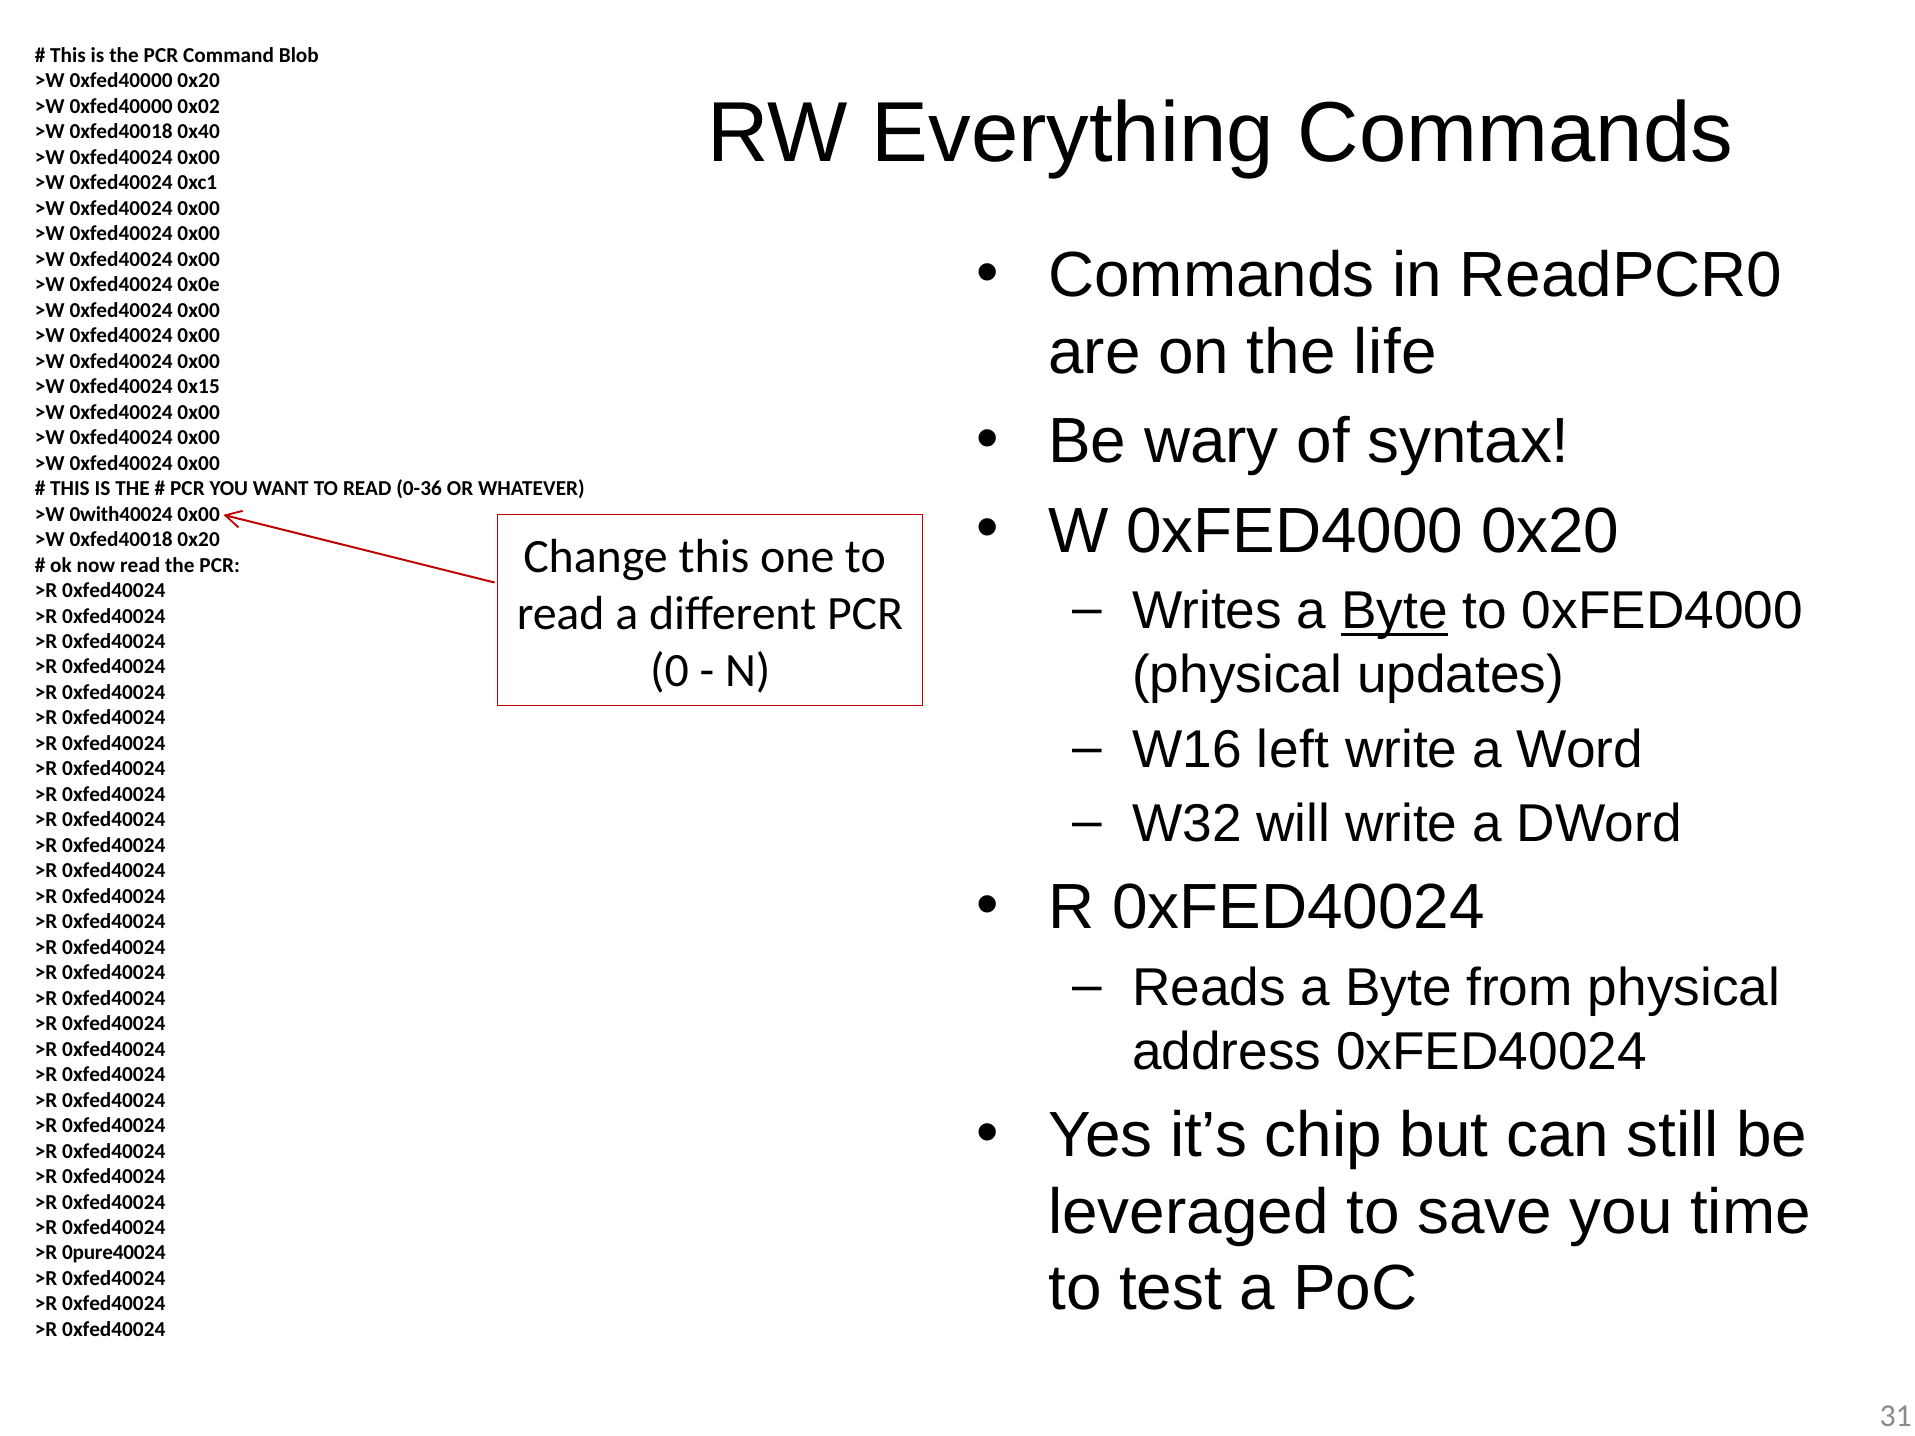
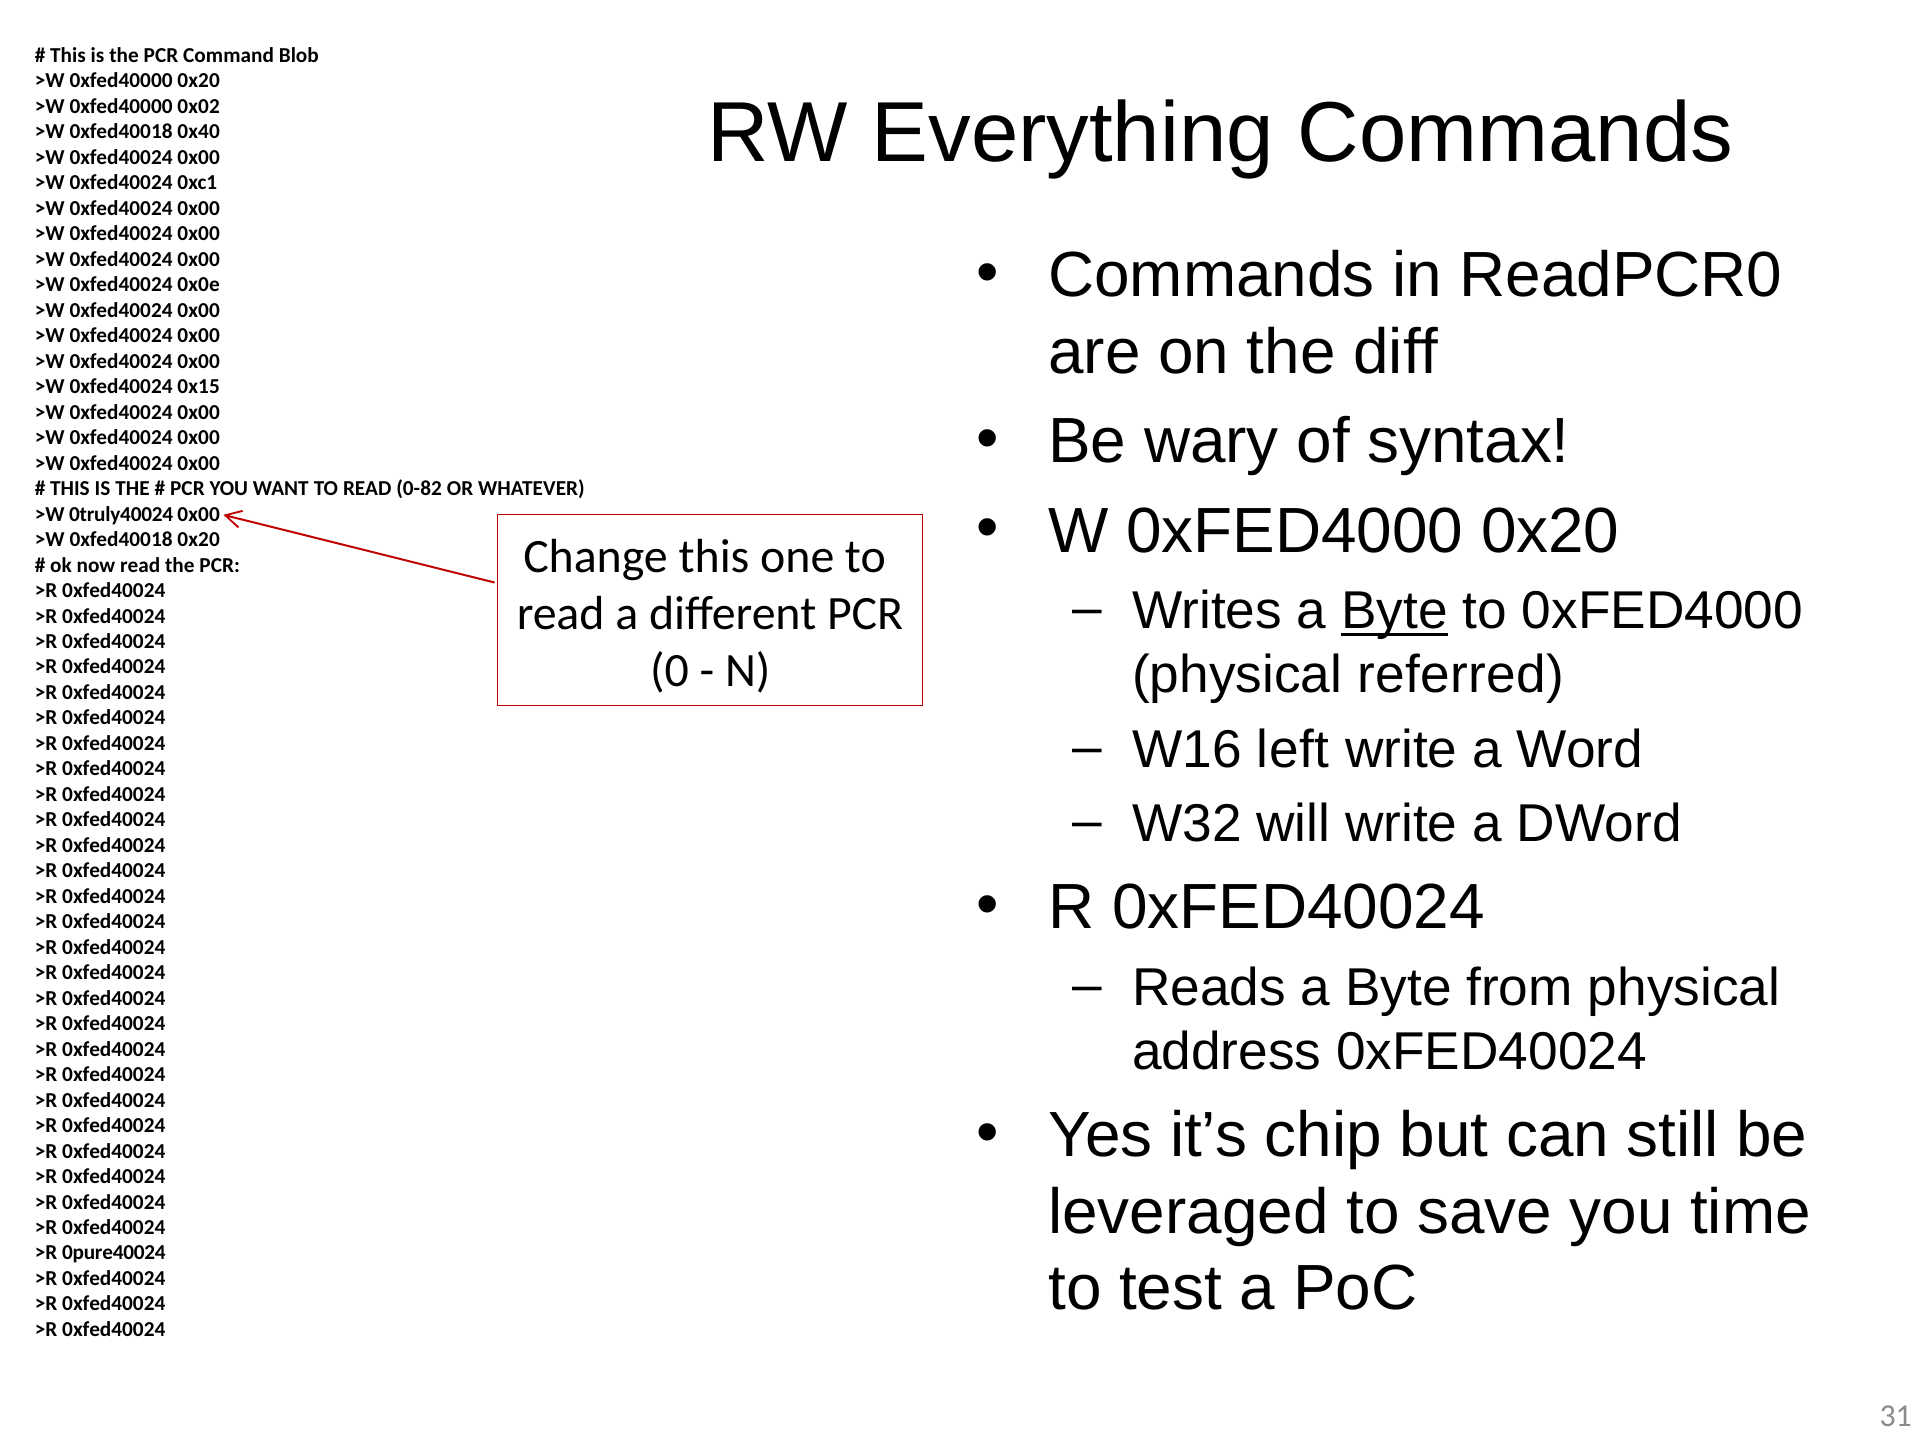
life: life -> diff (1396, 352)
0-36: 0-36 -> 0-82 (419, 489)
0with40024: 0with40024 -> 0truly40024 (121, 514)
updates: updates -> referred (1460, 675)
